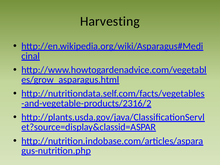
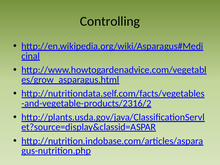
Harvesting: Harvesting -> Controlling (110, 21)
